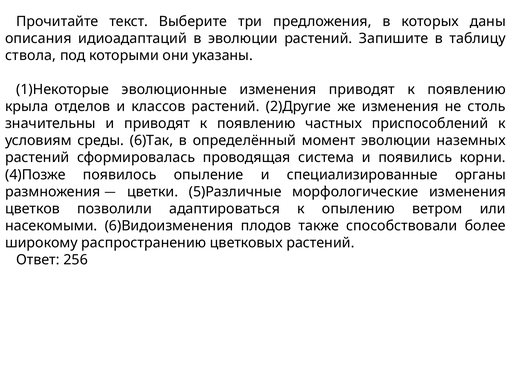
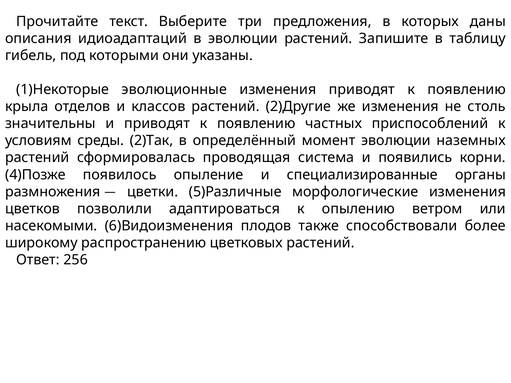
ствола: ствола -> гибель (31, 55)
6)Так: 6)Так -> 2)Так (152, 141)
